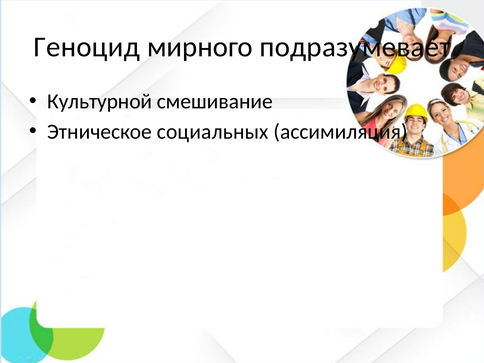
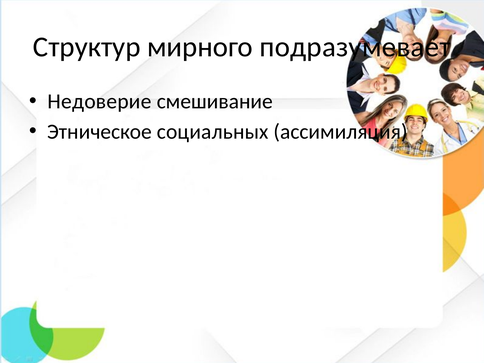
Геноцид: Геноцид -> Структур (87, 47)
Культурной: Культурной -> Недоверие (99, 102)
